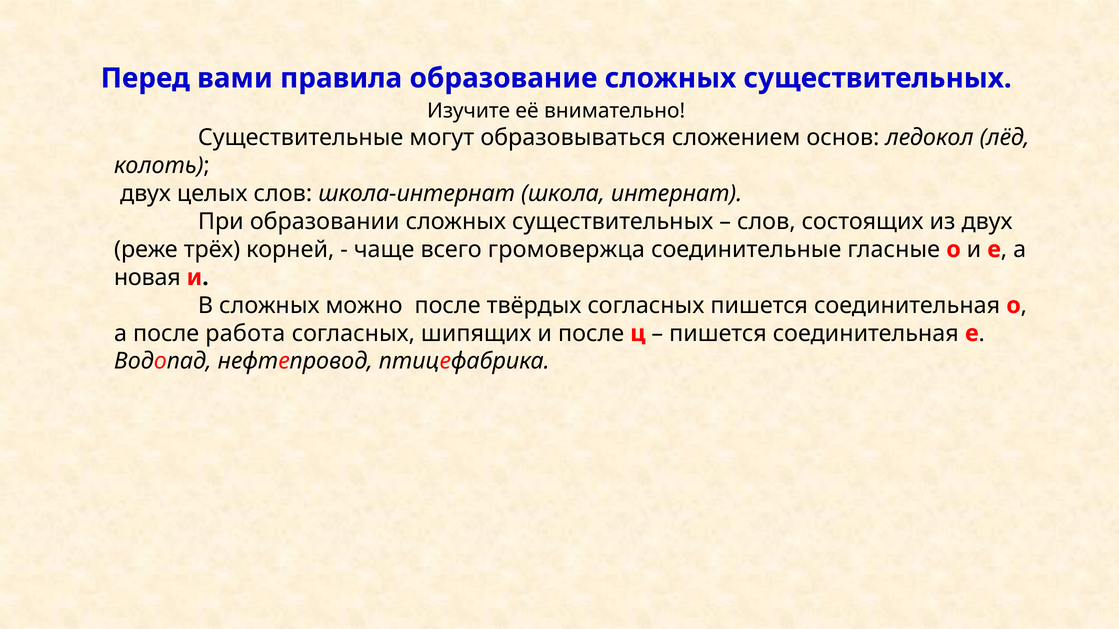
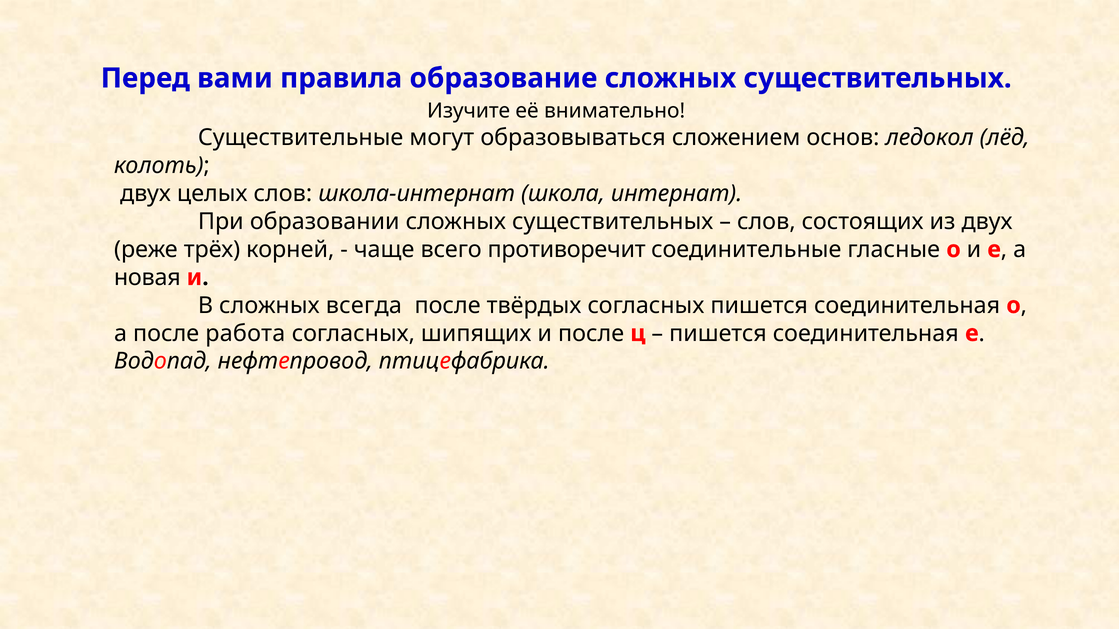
громовержца: громовержца -> противоречит (567, 250)
можно: можно -> всегда (364, 306)
